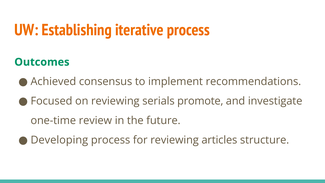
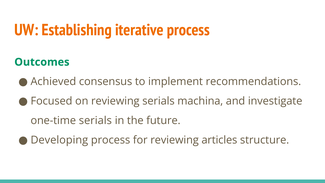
promote: promote -> machina (200, 101)
one-time review: review -> serials (95, 121)
